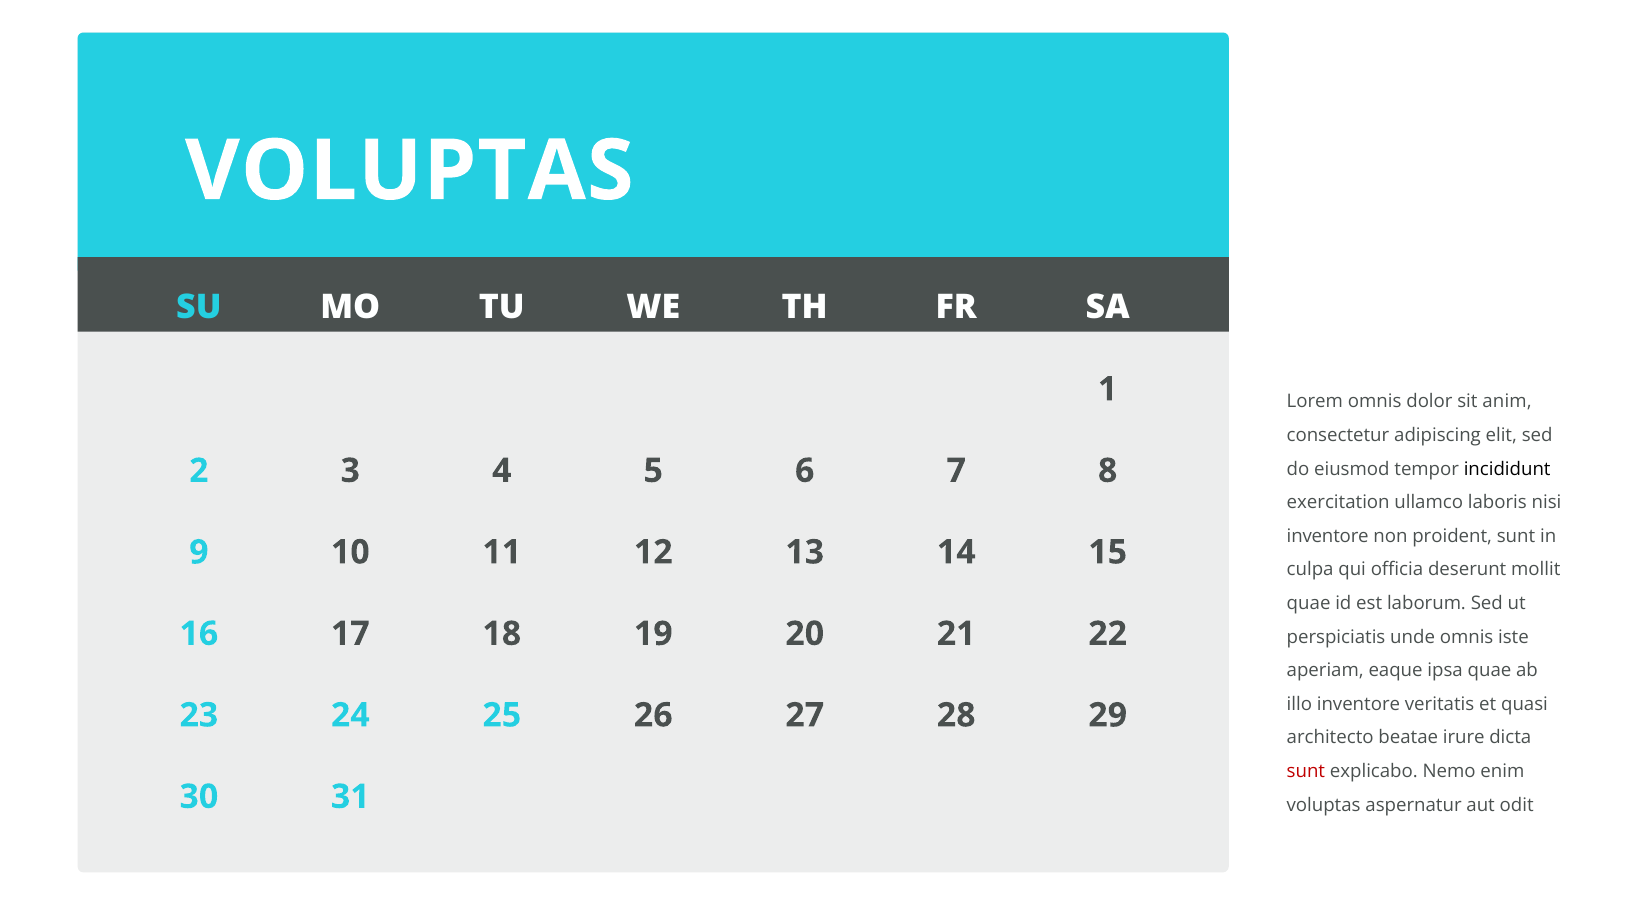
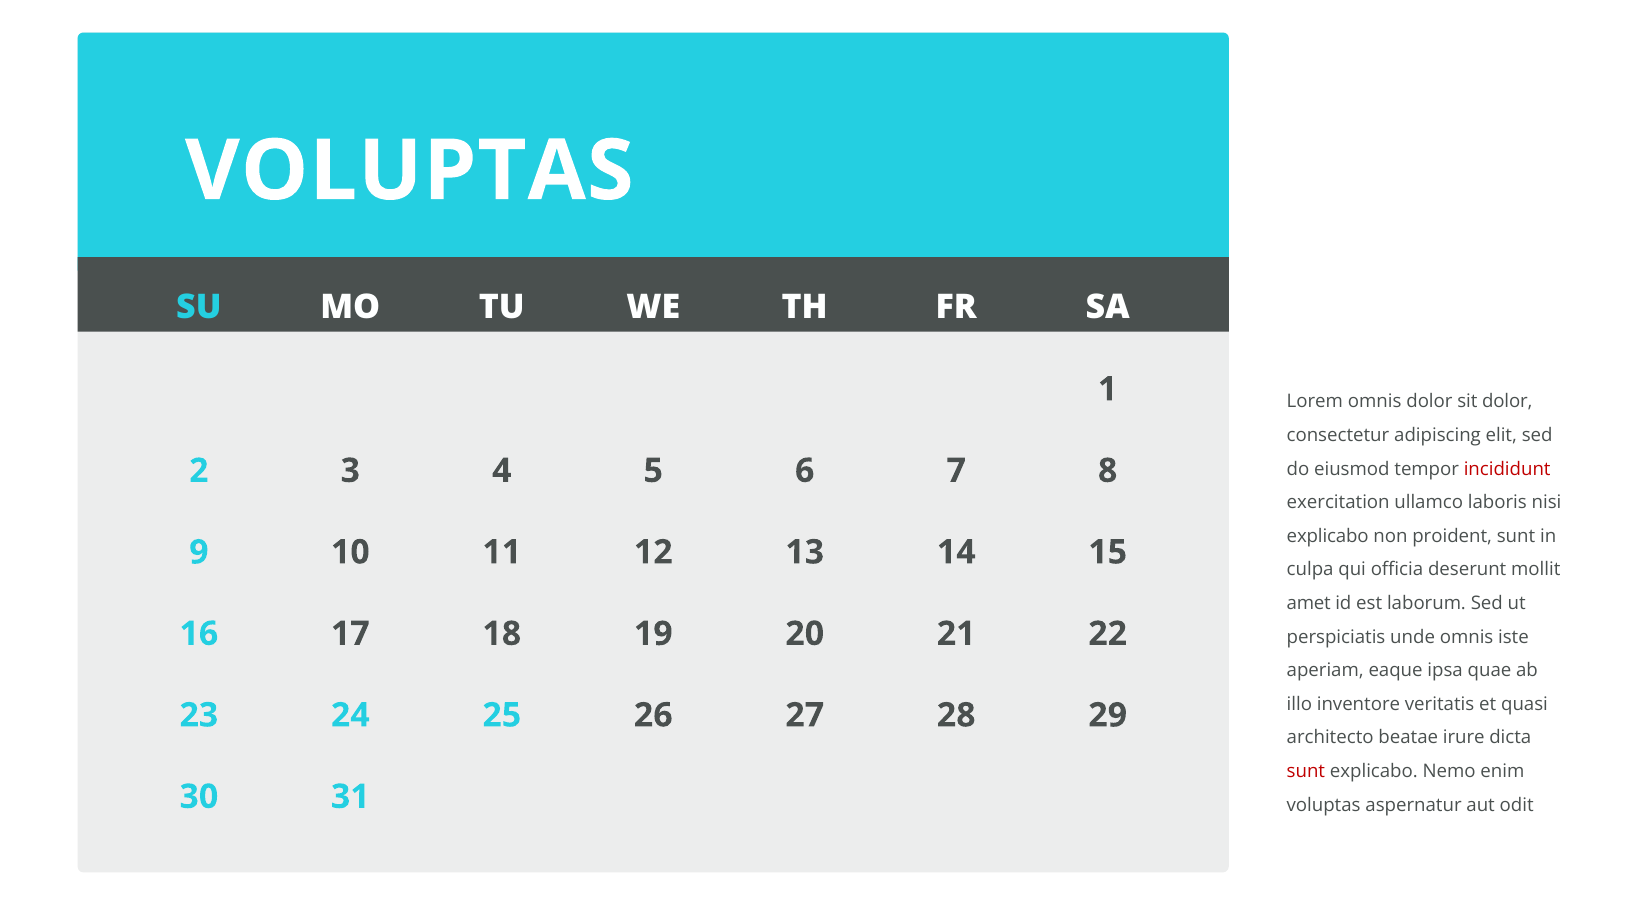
sit anim: anim -> dolor (1507, 402)
incididunt colour: black -> red (1507, 469)
inventore: inventore -> explicabo (1328, 536)
quae: quae -> amet (1309, 604)
